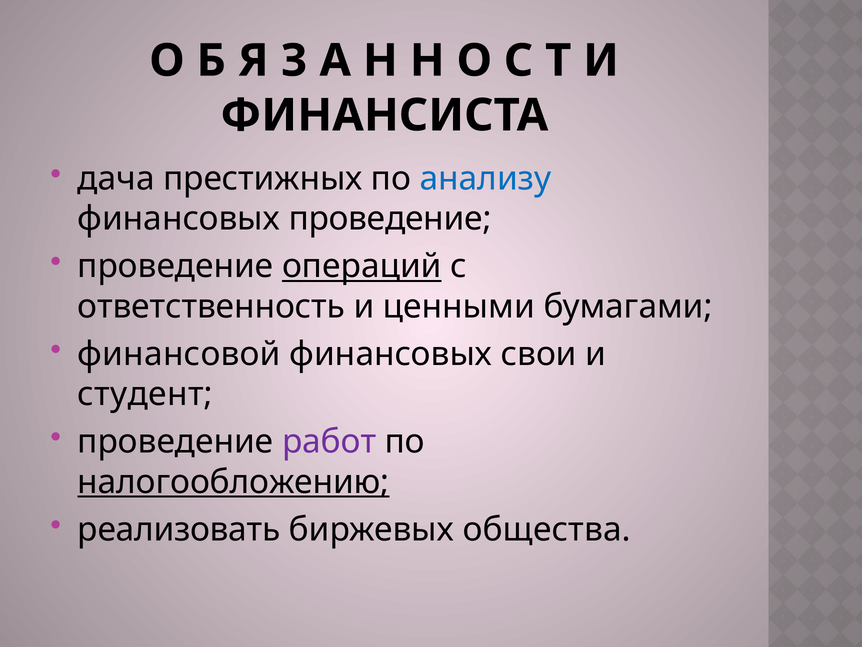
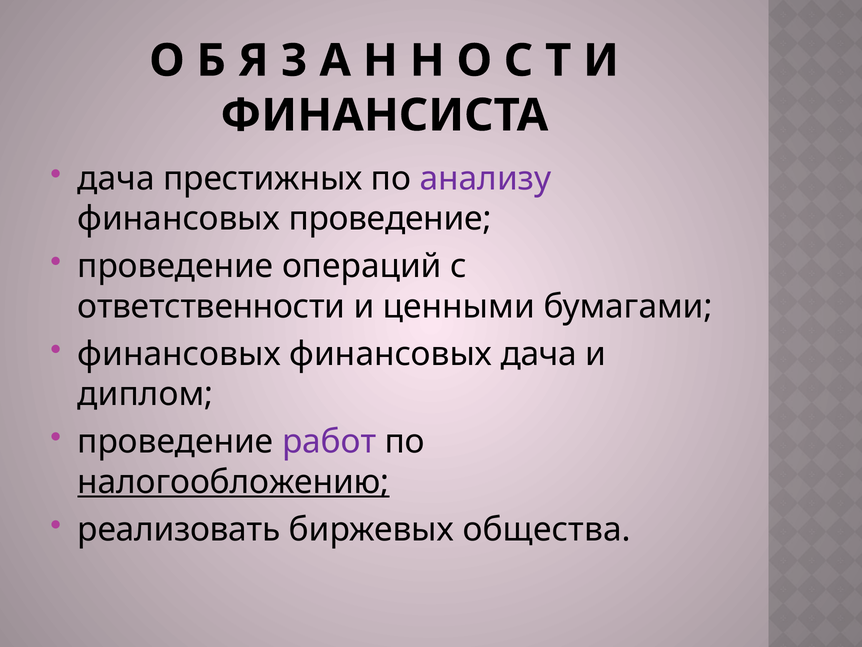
анализу colour: blue -> purple (485, 178)
операций underline: present -> none (362, 266)
ответственность: ответственность -> ответственности (211, 306)
финансовой: финансовой -> финансовых (179, 354)
финансовых свои: свои -> дача (539, 354)
студент: студент -> диплом (145, 394)
